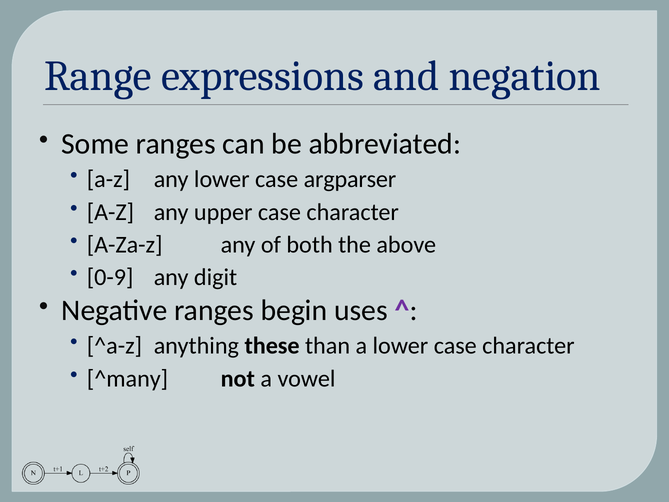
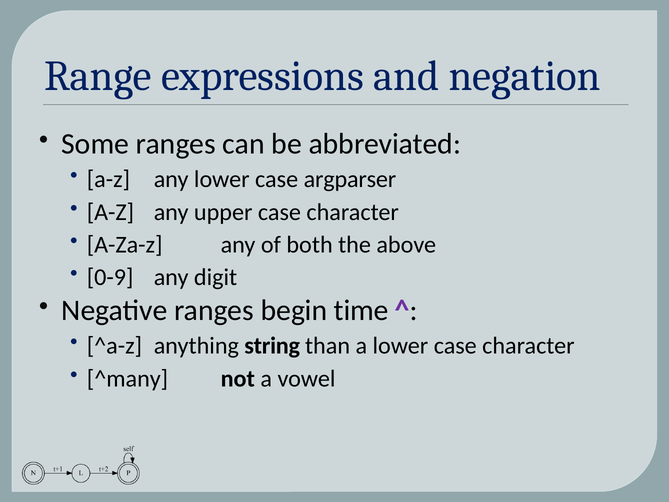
uses: uses -> time (361, 310)
these: these -> string (272, 346)
